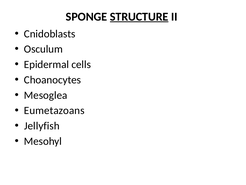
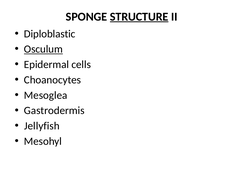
Cnidoblasts: Cnidoblasts -> Diploblastic (50, 34)
Osculum underline: none -> present (43, 49)
Eumetazoans: Eumetazoans -> Gastrodermis (54, 110)
